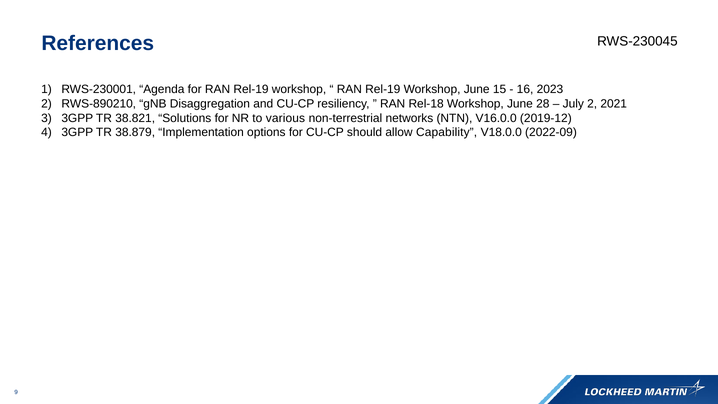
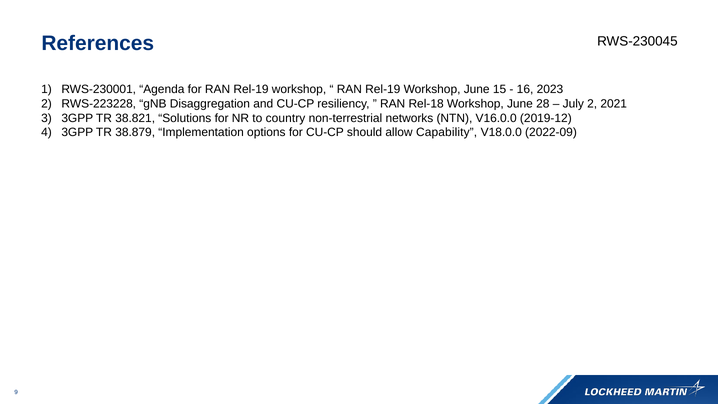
RWS-890210: RWS-890210 -> RWS-223228 (99, 104)
various: various -> country (285, 118)
